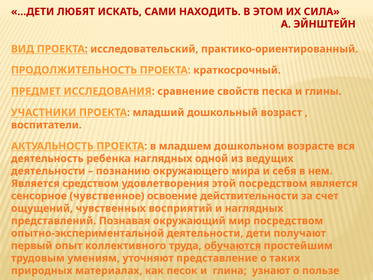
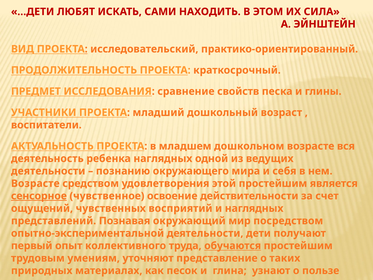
Является: Является -> Возрасте (35, 183)
этой посредством: посредством -> простейшим (273, 183)
сенсорное underline: none -> present (39, 196)
